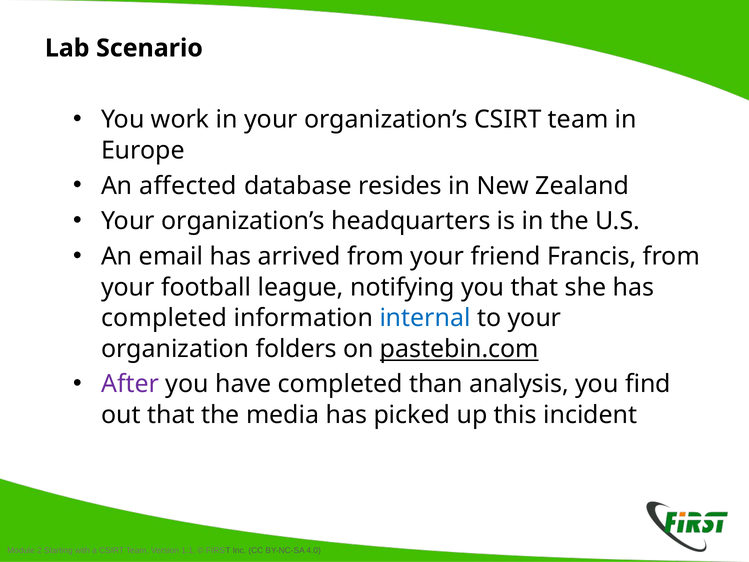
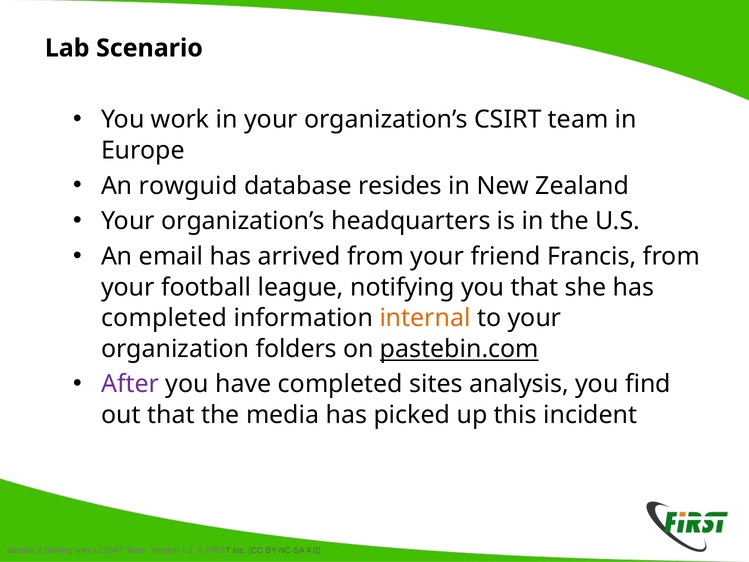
affected: affected -> rowguid (188, 186)
internal colour: blue -> orange (425, 318)
than: than -> sites (436, 384)
